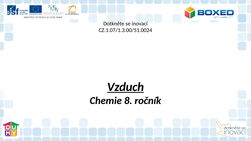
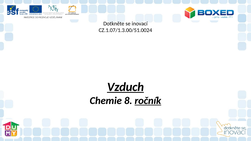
ročník underline: none -> present (148, 101)
